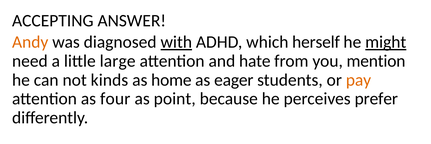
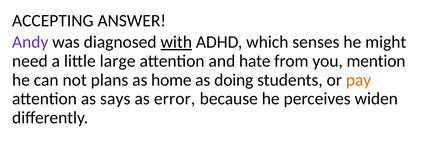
Andy colour: orange -> purple (30, 42)
herself: herself -> senses (316, 42)
might underline: present -> none (386, 42)
kinds: kinds -> plans (110, 80)
eager: eager -> doing (234, 80)
four: four -> says (115, 99)
point: point -> error (175, 99)
prefer: prefer -> widen (376, 99)
